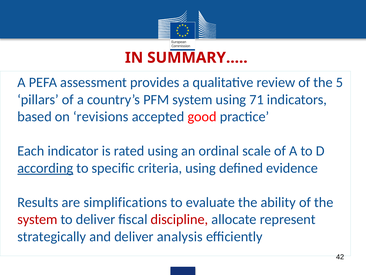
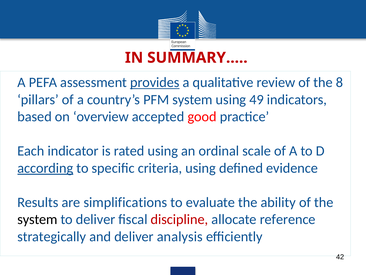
provides underline: none -> present (155, 82)
5: 5 -> 8 (340, 82)
71: 71 -> 49 (257, 99)
revisions: revisions -> overview (101, 116)
system colour: red -> black (37, 219)
represent: represent -> reference (288, 219)
